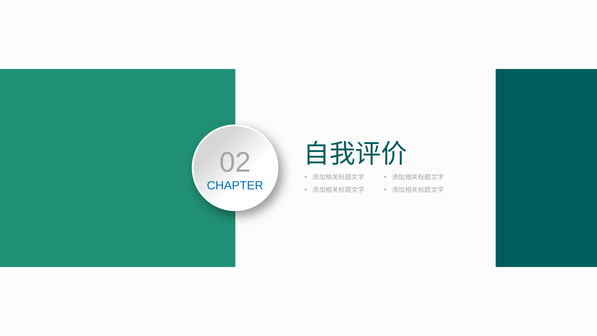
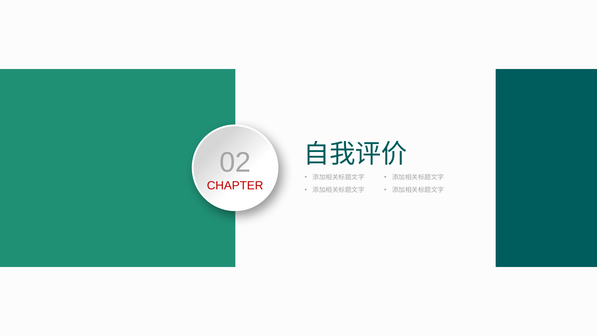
CHAPTER colour: blue -> red (235, 185)
